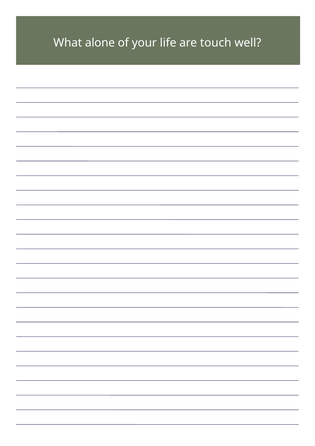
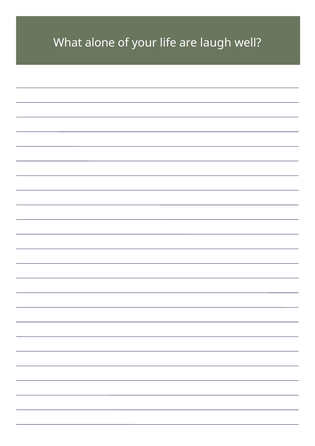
touch: touch -> laugh (216, 43)
